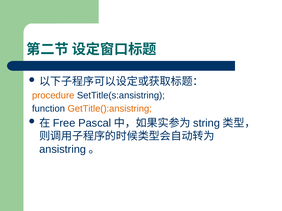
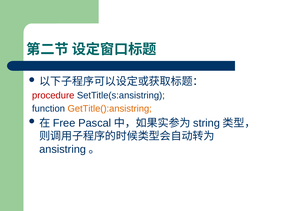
procedure colour: orange -> red (53, 96)
